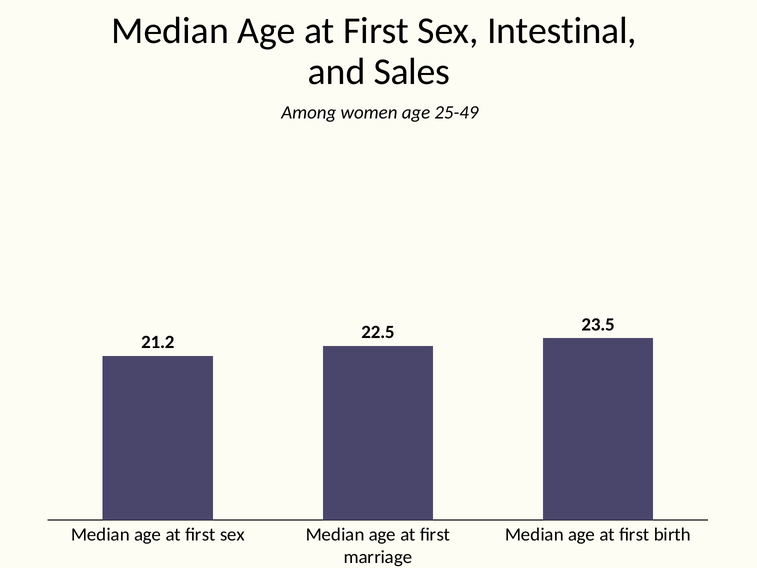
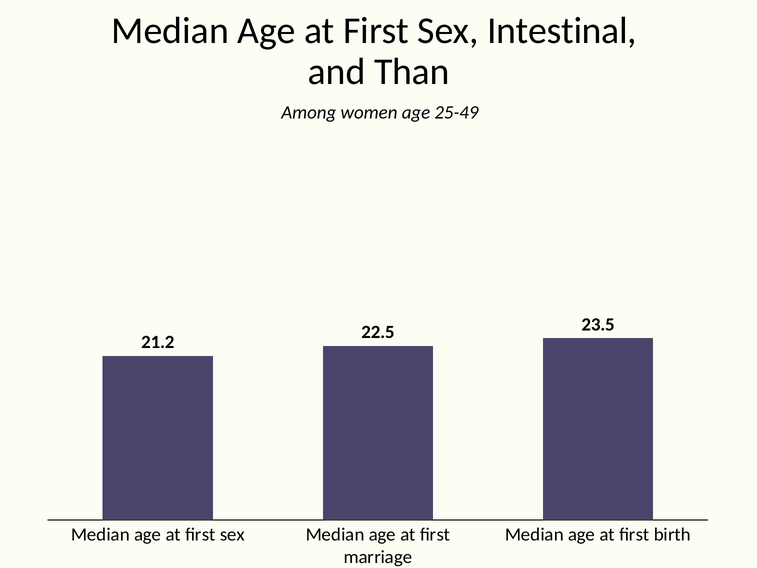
Sales: Sales -> Than (412, 72)
